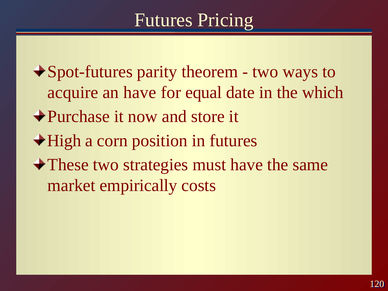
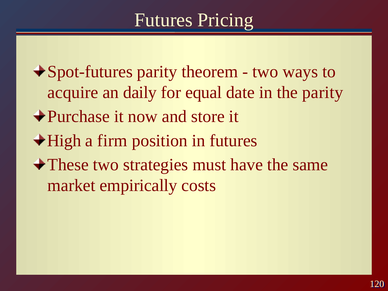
an have: have -> daily (140, 92)
the which: which -> parity (323, 92)
corn: corn -> firm (112, 141)
